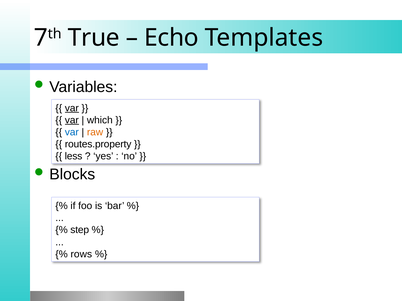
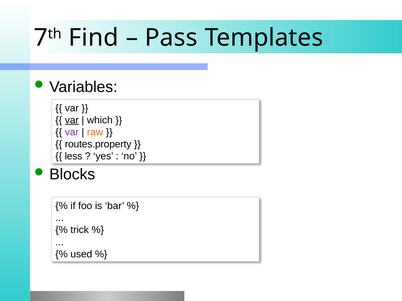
True: True -> Find (94, 38)
Echo: Echo -> Pass (171, 38)
var underline: present -> none (72, 108)
var colour: blue -> purple (72, 132)
step: step -> trick (80, 230)
rows: rows -> used (81, 255)
